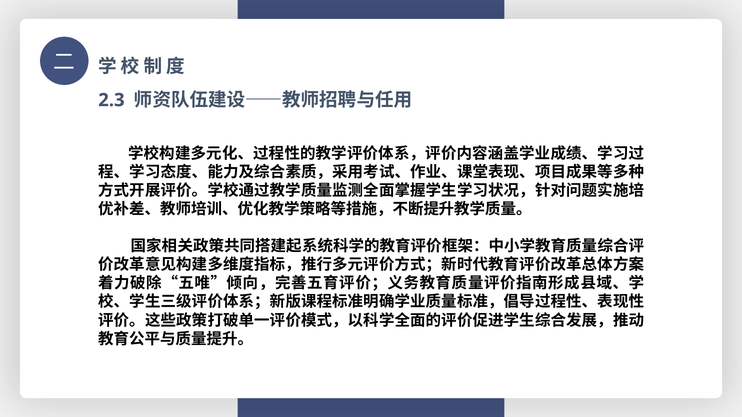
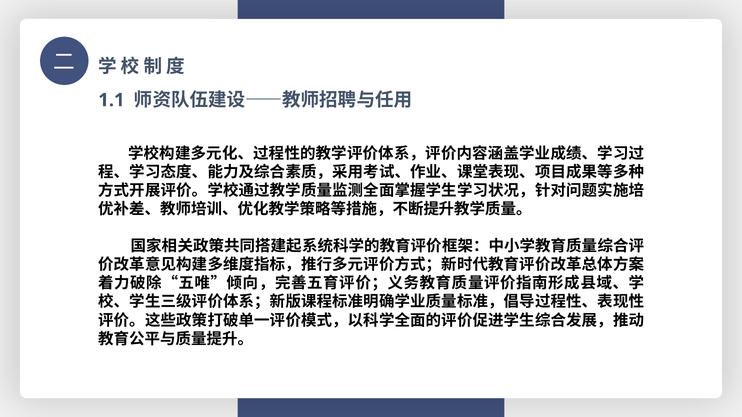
2.3: 2.3 -> 1.1 (111, 100)
